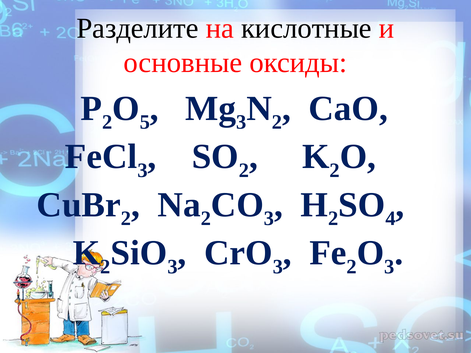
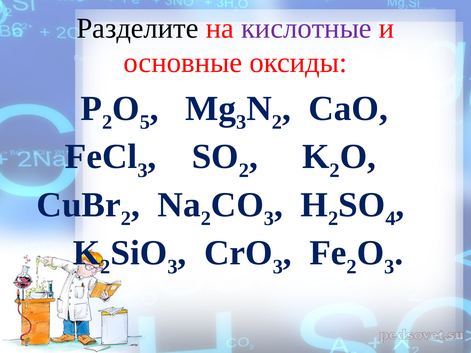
кислотные colour: black -> purple (306, 28)
